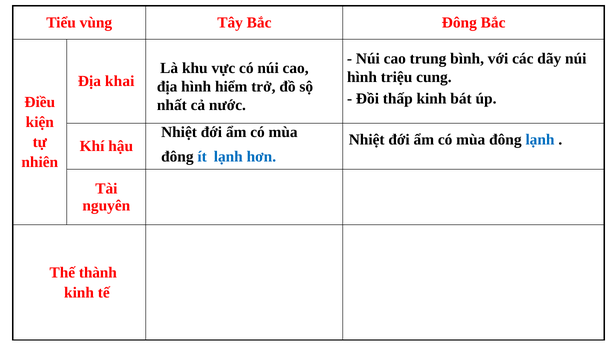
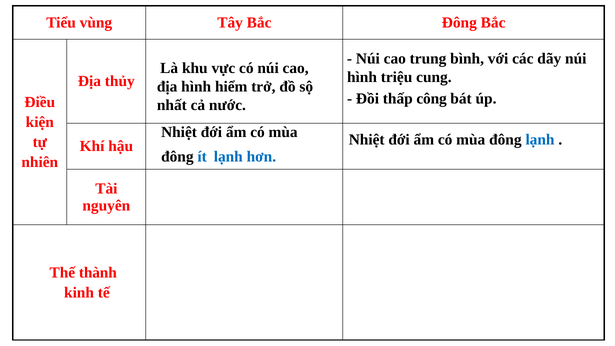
khai: khai -> thủy (120, 81)
thấp kinh: kinh -> công (432, 99)
